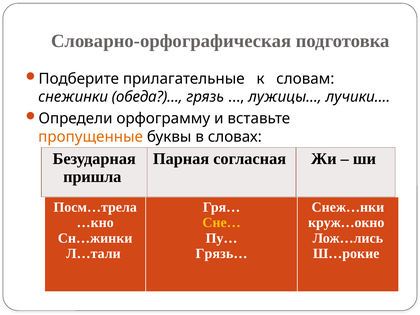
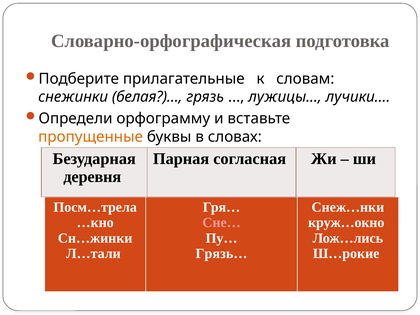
обеда?)…: обеда?)… -> белая?)… (147, 97)
пришла: пришла -> деревня (92, 177)
Сне… colour: yellow -> pink (222, 223)
